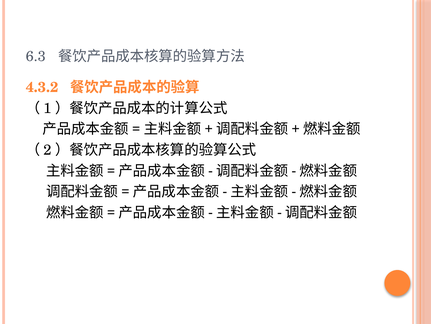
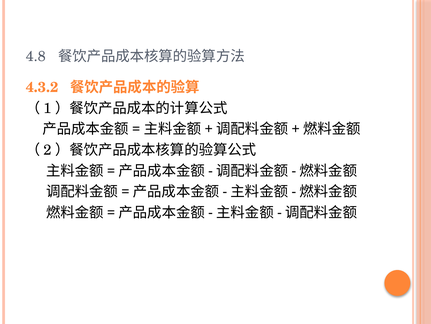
6.3: 6.3 -> 4.8 (36, 56)
